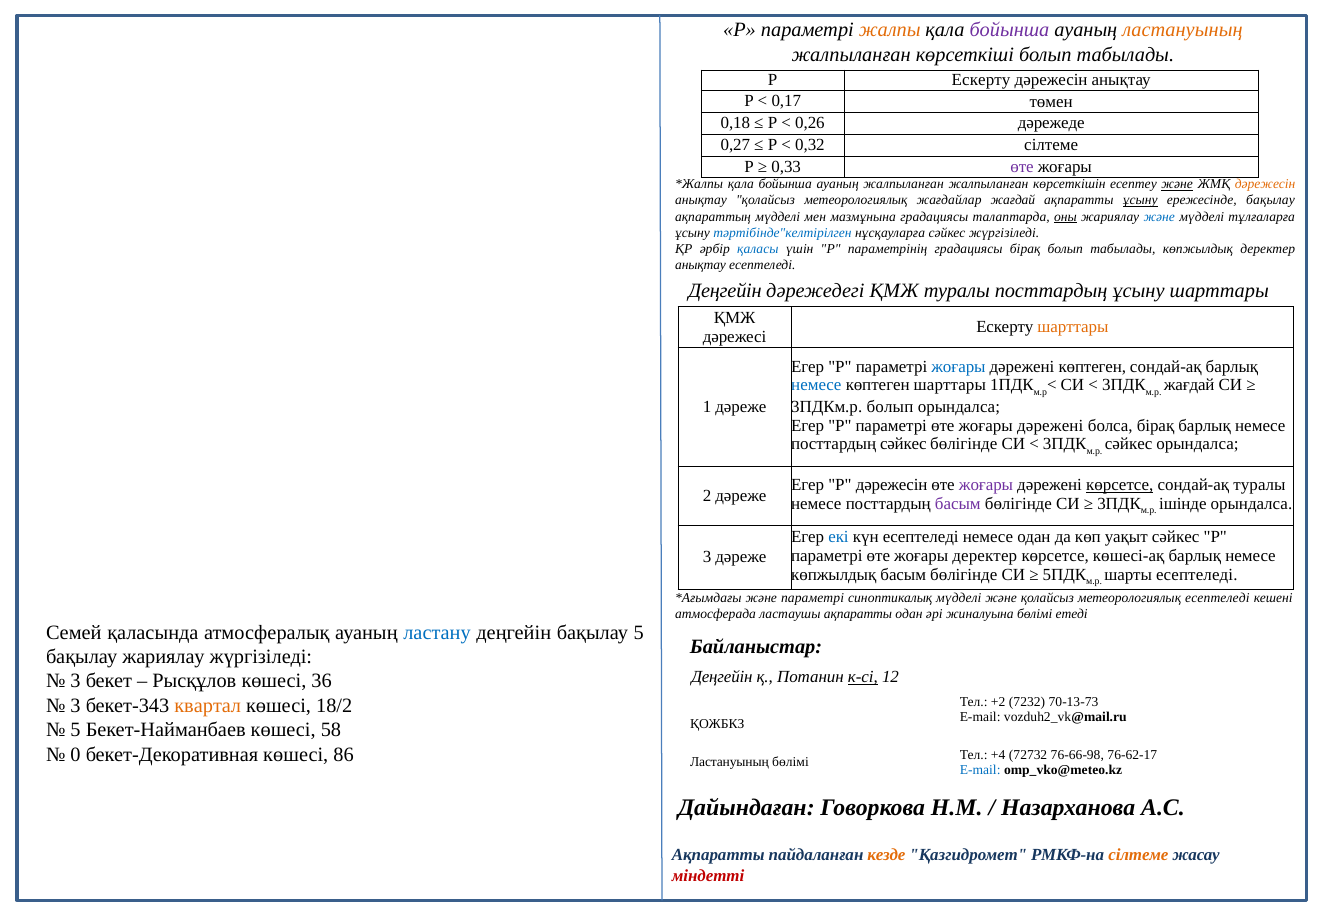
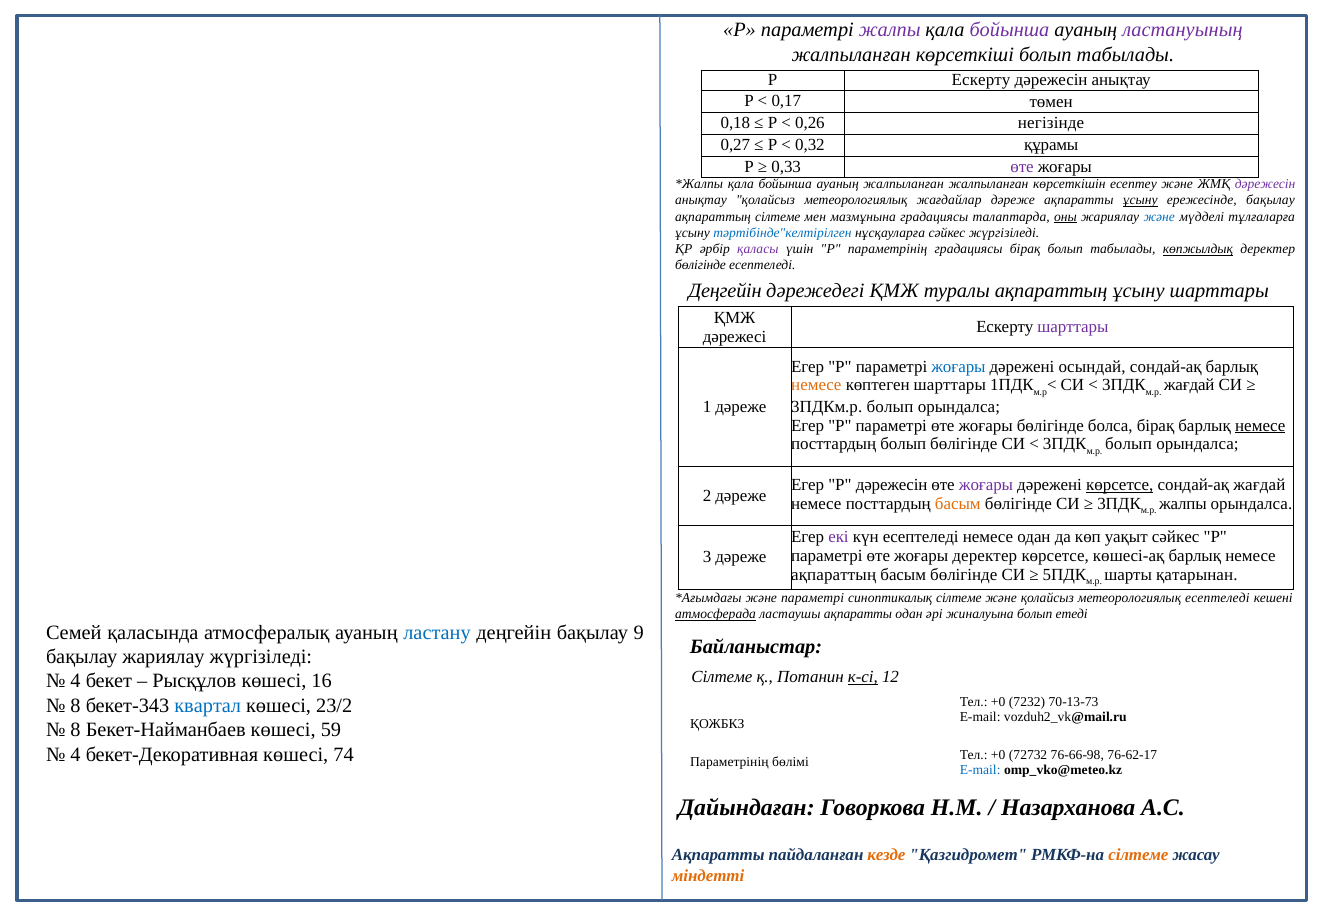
жалпы colour: orange -> purple (890, 30)
ластануының colour: orange -> purple (1183, 30)
дәрежеде: дәрежеде -> негізінде (1051, 123)
0,32 сілтеме: сілтеме -> құрамы (1051, 145)
және underline: present -> none (1177, 184)
дәрежесін colour: orange -> purple (1265, 184)
жағдайлар жағдай: жағдай -> дәреже (1013, 200)
ақпараттың мүдделі: мүдделі -> сілтеме (778, 217)
қаласы colour: blue -> purple (758, 249)
көпжылдық underline: none -> present (1198, 249)
анықтау: анықтау -> бөлігінде (701, 266)
туралы посттардың: посттардың -> ақпараттың (1051, 291)
шарттары colour: orange -> purple (1073, 327)
дәрежені көптеген: көптеген -> осындай (1092, 367)
немесе colour: blue -> orange (816, 386)
параметрі өте жоғары дәрежені: дәрежені -> бөлігінде (1050, 426)
немесе underline: none -> present (1260, 426)
посттардың сәйкес: сәйкес -> болып (903, 444)
сәйкес: сәйкес -> болып (1129, 444)
сондай-ақ туралы: туралы -> жағдай (1259, 485)
басым colour: purple -> orange (958, 504)
ішінде: ішінде -> жалпы (1183, 504)
екі colour: blue -> purple (838, 538)
көпжылдық: көпжылдық -> ақпараттың (834, 575)
шарты есептеледі: есептеледі -> қатарынан (1197, 575)
синоптикалық мүдделі: мүдделі -> сілтеме (959, 598)
атмосферада underline: none -> present (716, 615)
жиналуына бөлімі: бөлімі -> болып (1035, 615)
бақылау 5: 5 -> 9 (639, 633)
Деңгейін: Деңгейін -> Сілтеме (722, 677)
3: 3 -> 4 (76, 682)
36: 36 -> 16 (322, 682)
+2: +2 -> +0 (998, 702)
3: 3 -> 8 (76, 706)
квартал colour: orange -> blue (208, 706)
18/2: 18/2 -> 23/2 (334, 706)
5: 5 -> 8 (76, 731)
58: 58 -> 59 (331, 731)
0: 0 -> 4 (76, 755)
86: 86 -> 74 (344, 755)
+4: +4 -> +0 (998, 755)
Ластануының: Ластануының -> Параметрінің (729, 763)
міндетті colour: red -> orange (708, 876)
